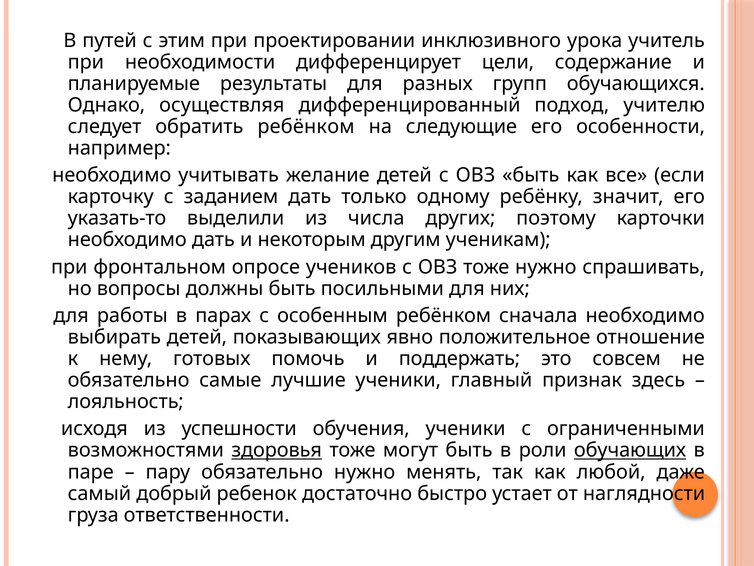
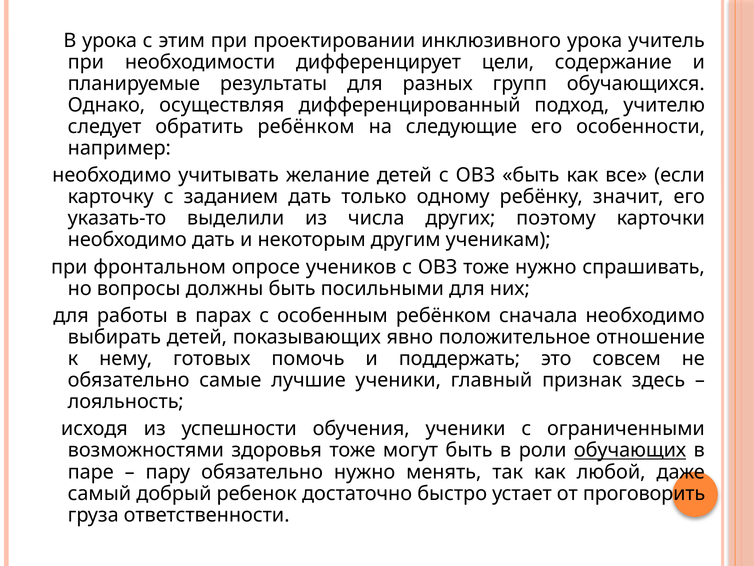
В путей: путей -> урока (110, 41)
здоровья underline: present -> none (277, 450)
наглядности: наглядности -> проговорить (644, 493)
